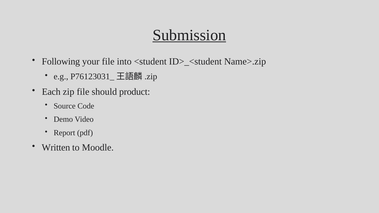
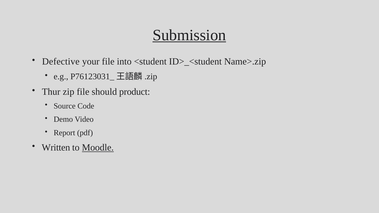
Following: Following -> Defective (61, 62)
Each: Each -> Thur (51, 92)
Moodle underline: none -> present (98, 148)
